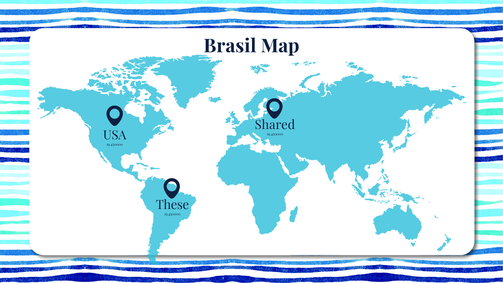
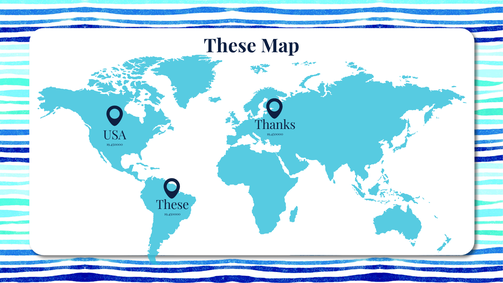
Brasil: Brasil -> These (230, 46)
Shared: Shared -> Thanks (275, 125)
